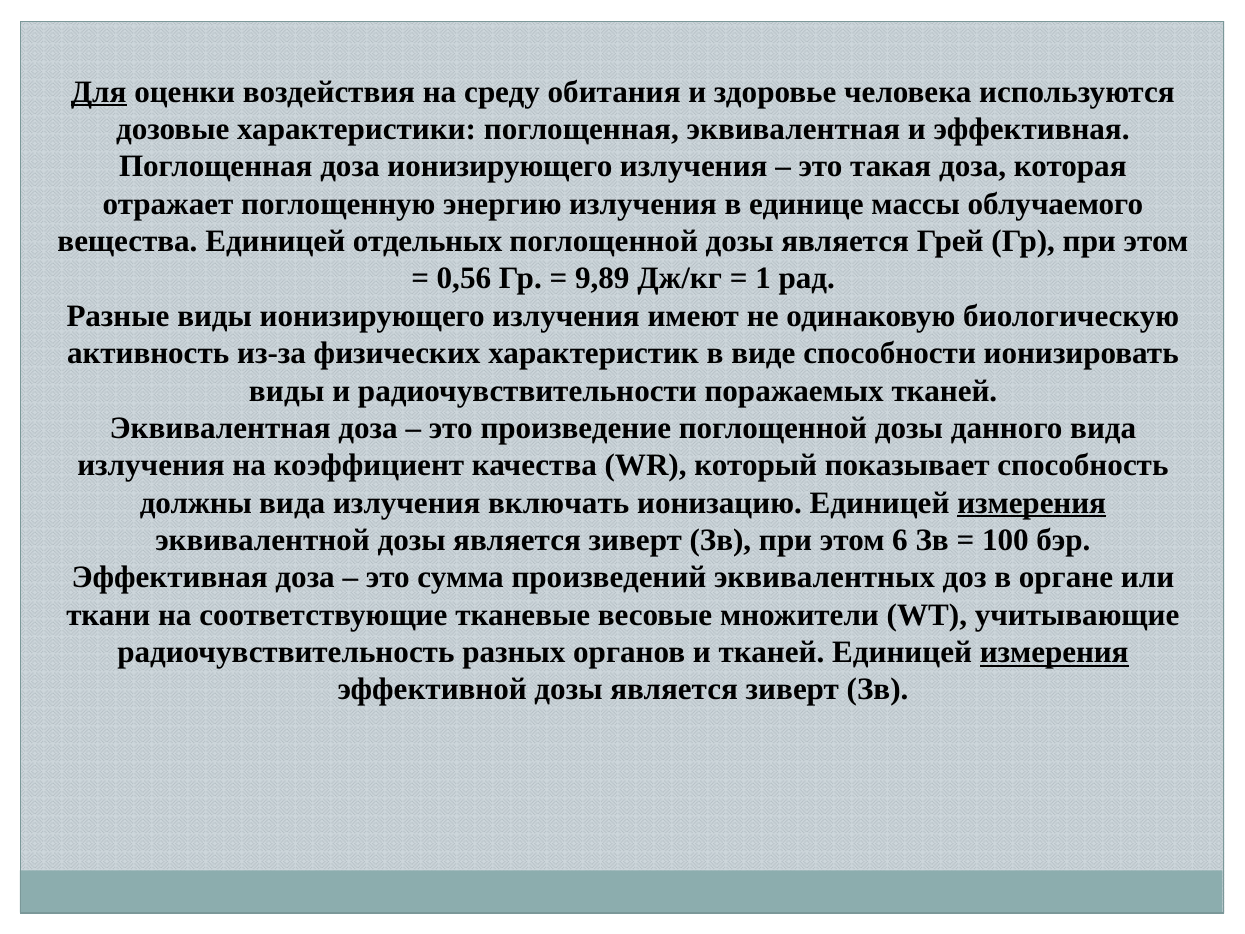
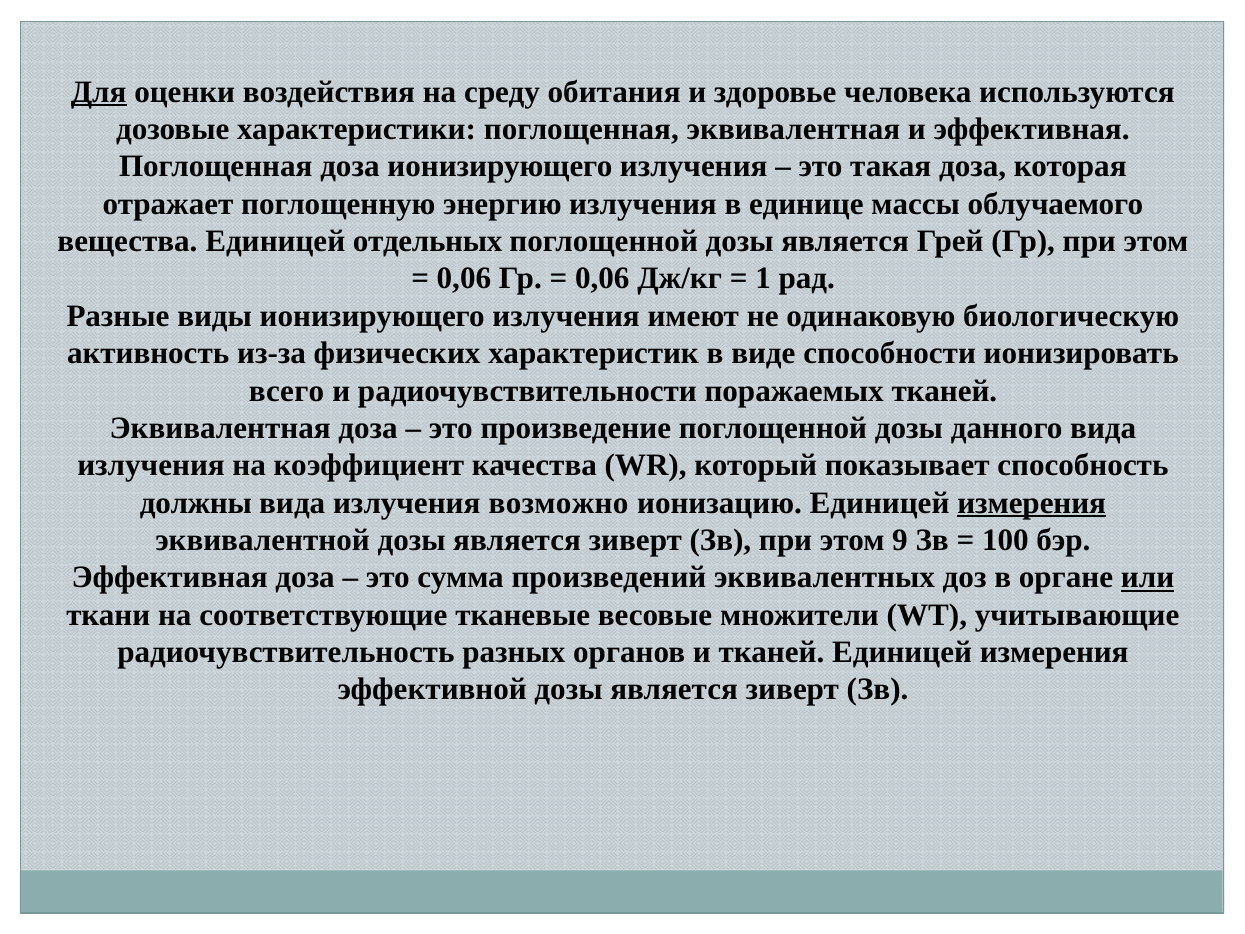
0,56: 0,56 -> 0,06 (464, 279)
9,89: 9,89 -> 0,06 (602, 279)
виды: виды -> всего (287, 391)
включать: включать -> возможно (559, 503)
6: 6 -> 9 (900, 540)
или underline: none -> present (1148, 577)
измерения underline: present -> none (1054, 652)
